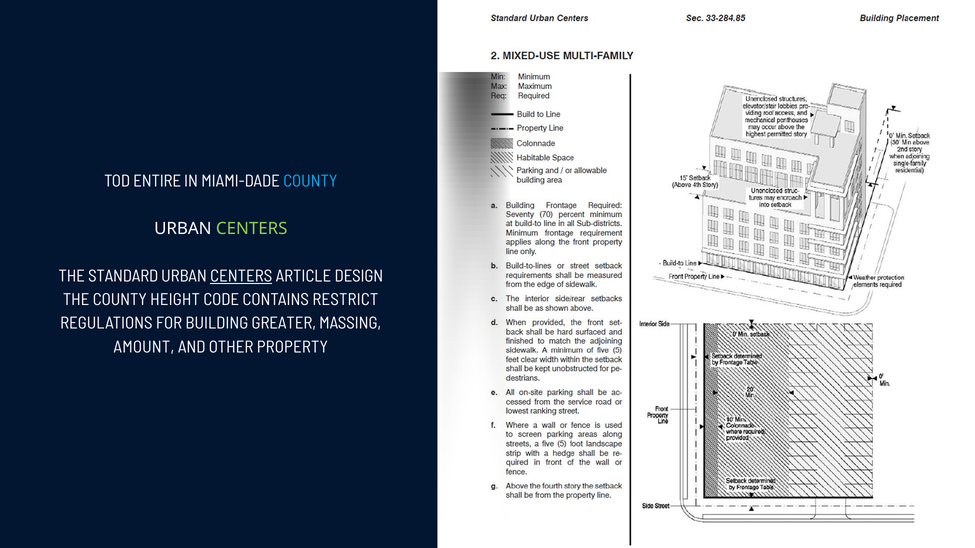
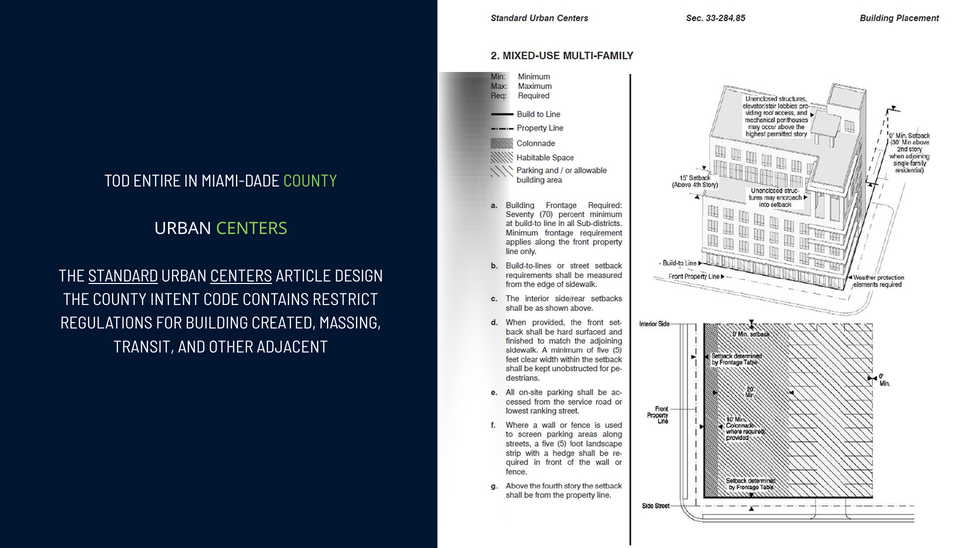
COUNTY colour: light blue -> light green (310, 182)
STANDARD underline: none -> present (123, 276)
HEIGHT: HEIGHT -> INTENT (175, 300)
GREATER: GREATER -> CREATED (284, 324)
AMOUNT: AMOUNT -> TRANSIT (144, 347)
PROPERTY: PROPERTY -> ADJACENT (292, 347)
